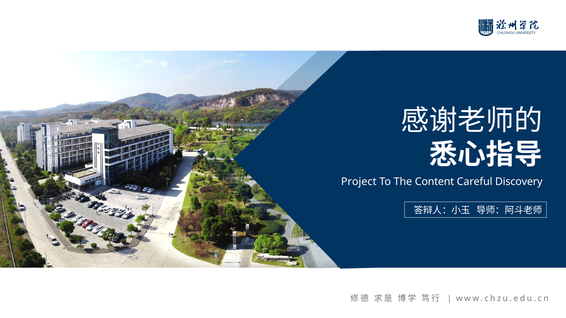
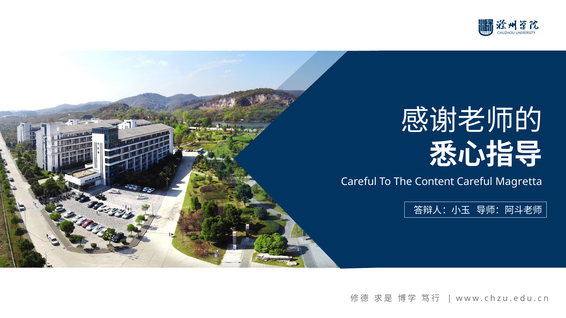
Project: Project -> Careful (359, 182)
Discovery: Discovery -> Magretta (519, 182)
